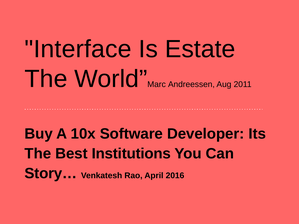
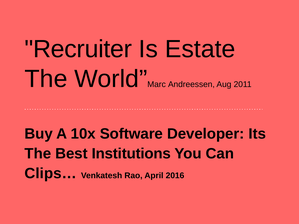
Interface: Interface -> Recruiter (78, 49)
Story…: Story… -> Clips… (51, 173)
